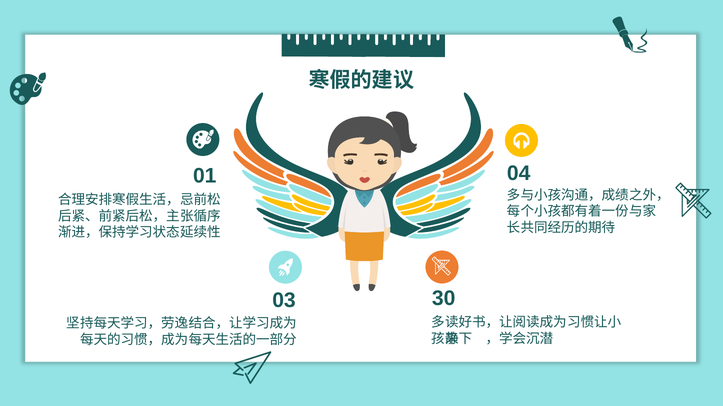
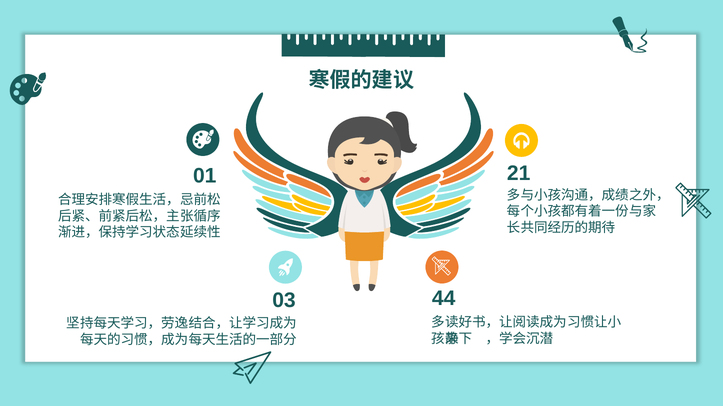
04: 04 -> 21 (519, 173)
30: 30 -> 44 (444, 299)
